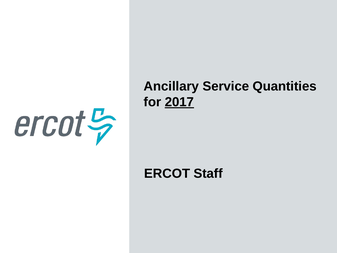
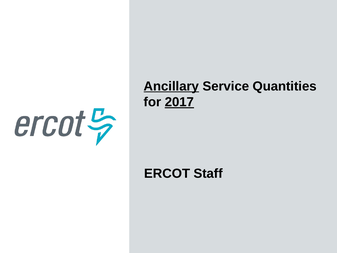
Ancillary underline: none -> present (171, 86)
